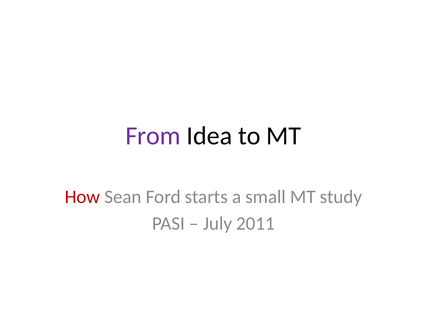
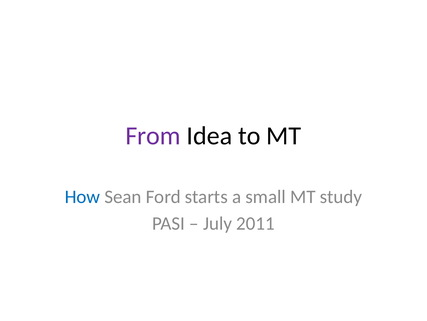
How colour: red -> blue (82, 196)
